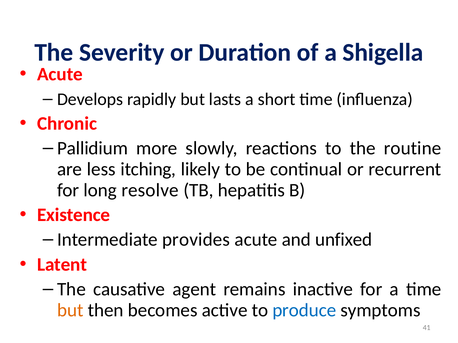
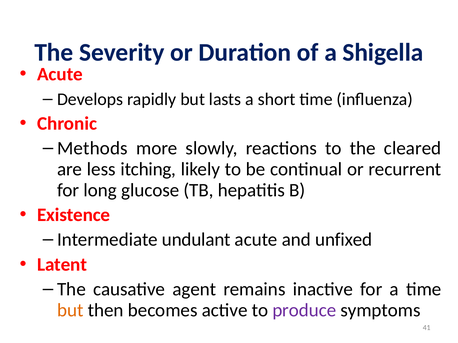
Pallidium: Pallidium -> Methods (92, 148)
routine: routine -> cleared (413, 148)
resolve: resolve -> glucose (150, 190)
provides: provides -> undulant (196, 240)
produce colour: blue -> purple (304, 311)
